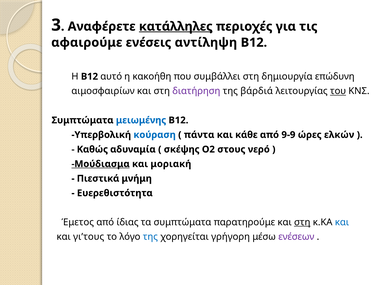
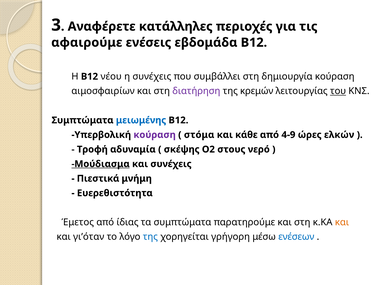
κατάλληλες underline: present -> none (176, 26)
αντίληψη: αντίληψη -> εβδομάδα (206, 43)
αυτό: αυτό -> νέου (111, 77)
η κακοήθη: κακοήθη -> συνέχεις (152, 77)
δημιουργία επώδυνη: επώδυνη -> κούραση (335, 77)
βάρδιά: βάρδιά -> κρεμών (257, 91)
κούραση colour: blue -> purple (155, 135)
πάντα: πάντα -> στόμα (199, 135)
9-9: 9-9 -> 4-9 (288, 135)
Καθώς: Καθώς -> Τροφή (92, 149)
και μοριακή: μοριακή -> συνέχεις (171, 164)
στη underline: present -> none (302, 222)
και colour: blue -> orange (342, 222)
γι’τους: γι’τους -> γι’όταν (89, 237)
ενέσεων colour: purple -> blue (296, 237)
